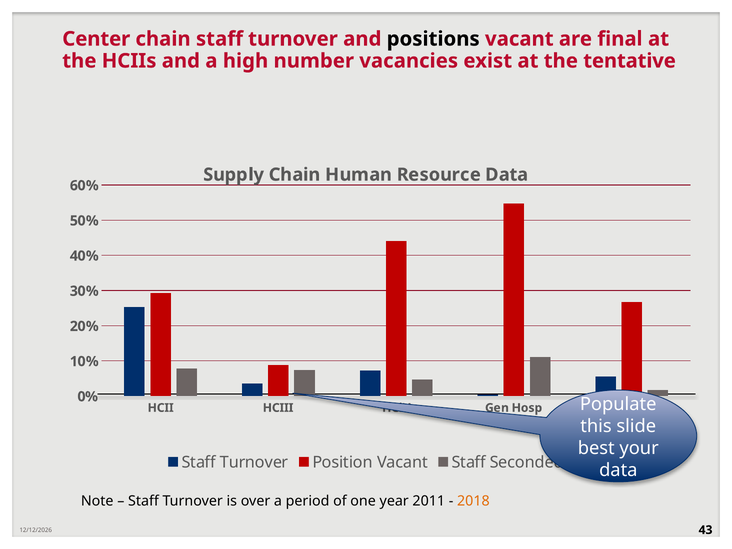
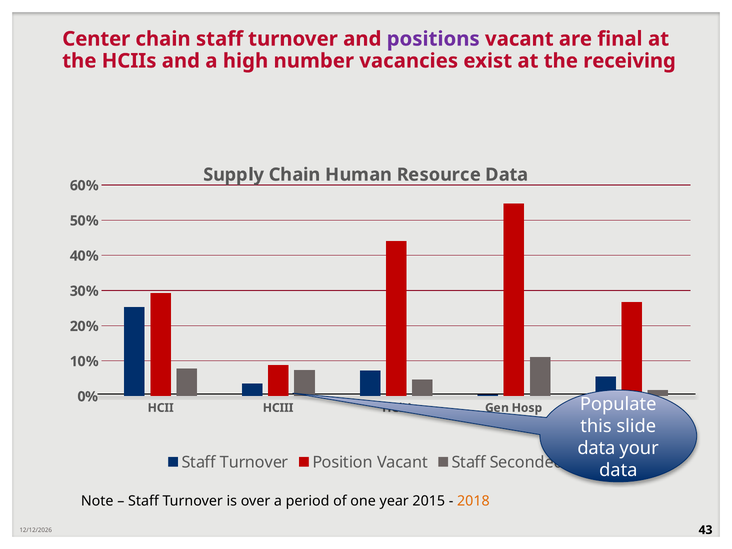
positions colour: black -> purple (433, 39)
tentative: tentative -> receiving (630, 61)
best: best -> data (596, 448)
2011: 2011 -> 2015 (429, 501)
